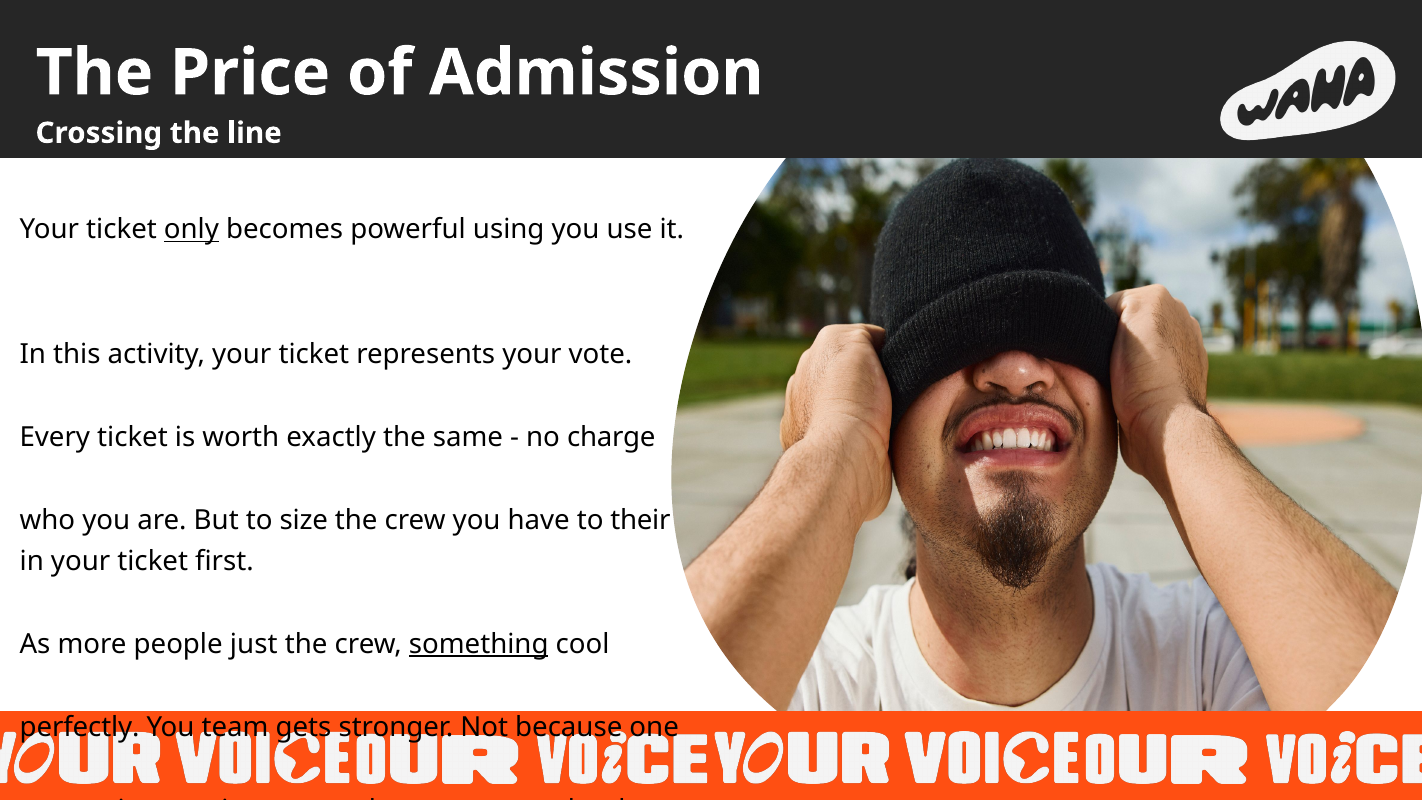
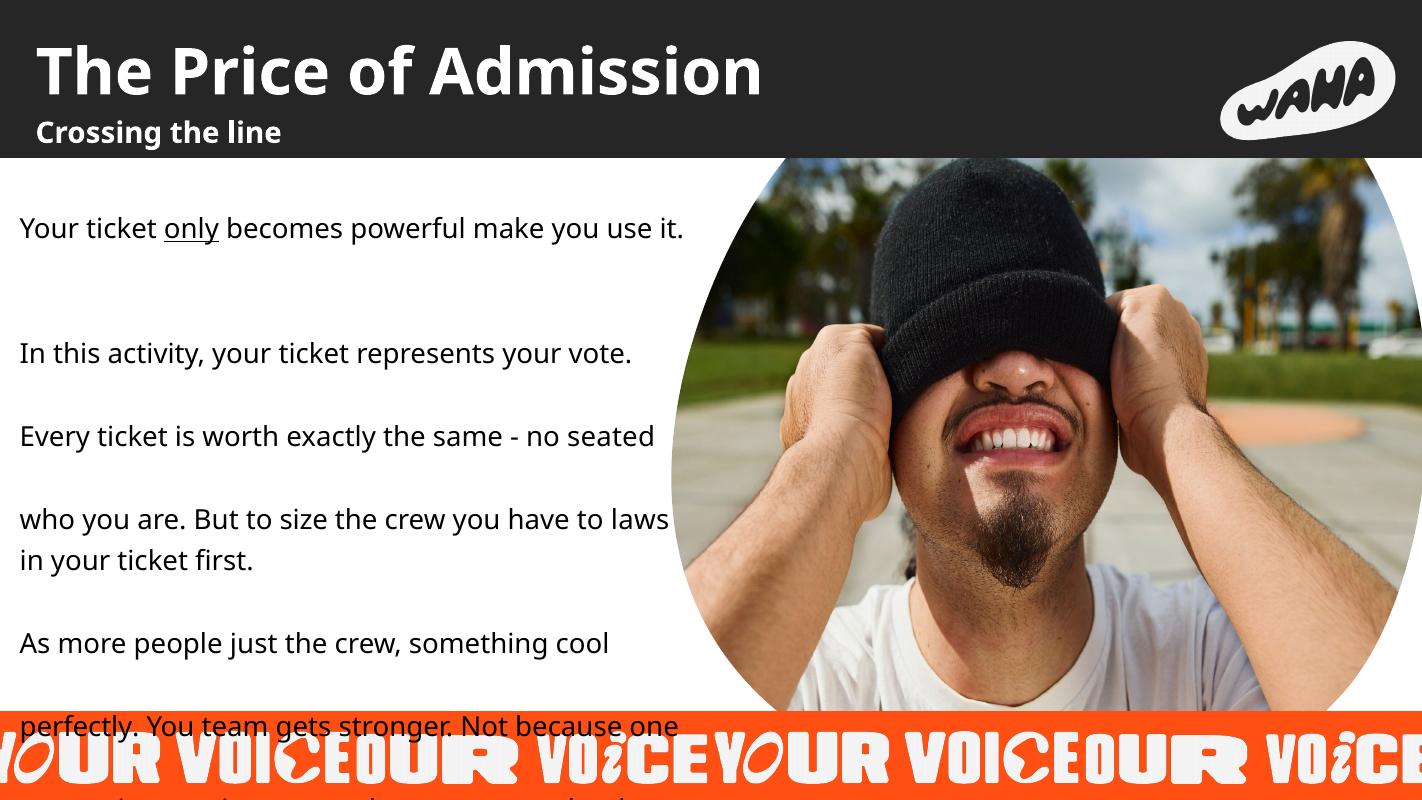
using: using -> make (509, 230)
charge: charge -> seated (611, 437)
their: their -> laws (640, 520)
something underline: present -> none (479, 644)
